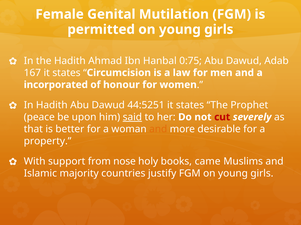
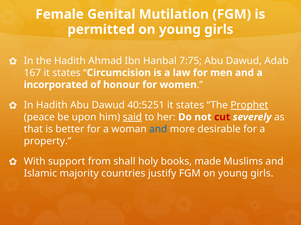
0:75: 0:75 -> 7:75 (191, 61)
44:5251: 44:5251 -> 40:5251 (146, 105)
Prophet underline: none -> present (249, 105)
and colour: orange -> blue (158, 129)
nose: nose -> shall (124, 162)
came: came -> made (208, 162)
